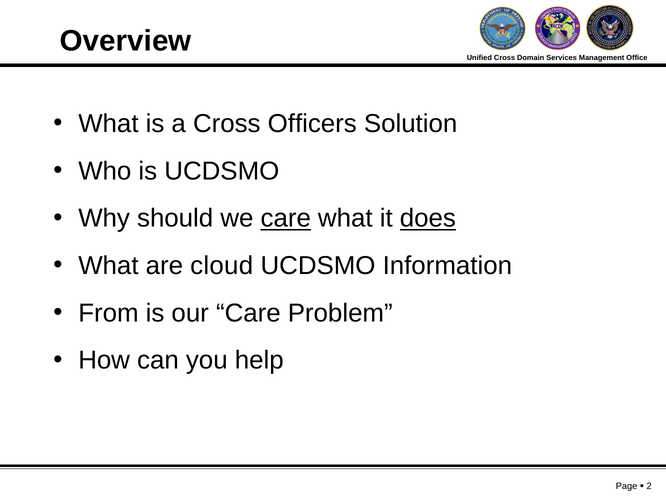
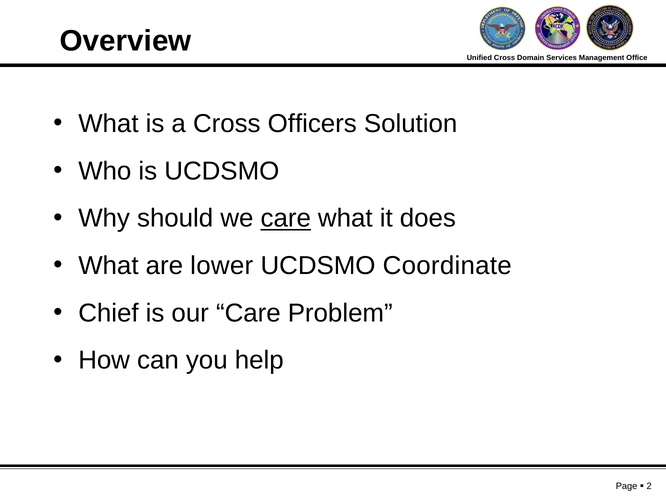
does underline: present -> none (428, 219)
cloud: cloud -> lower (222, 266)
Information: Information -> Coordinate (447, 266)
From: From -> Chief (108, 313)
